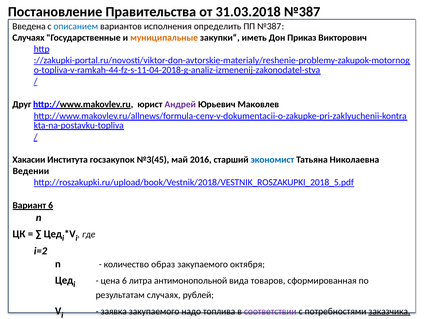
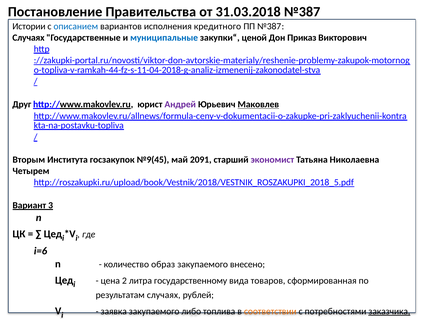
Введена: Введена -> Истории (29, 26)
определить: определить -> кредитного (218, 26)
муниципальные colour: orange -> blue (164, 38)
иметь: иметь -> ценой (254, 38)
Маковлев underline: none -> present (258, 104)
Хакасии: Хакасии -> Вторым (29, 160)
№3(45: №3(45 -> №9(45 (153, 160)
2016: 2016 -> 2091 (201, 160)
экономист colour: blue -> purple (272, 160)
Ведении: Ведении -> Четырем (31, 171)
Вариант 6: 6 -> 3 (51, 205)
i=2: i=2 -> i=6 (41, 251)
октября: октября -> внесено (248, 264)
цена 6: 6 -> 2 (124, 280)
антимонопольной: антимонопольной -> государственному (191, 280)
надо: надо -> либо (191, 311)
соответствии colour: purple -> orange (270, 311)
